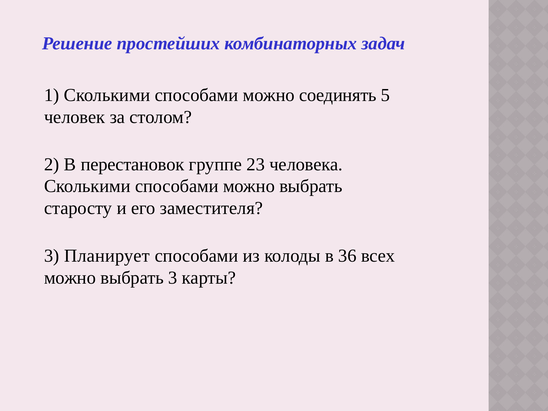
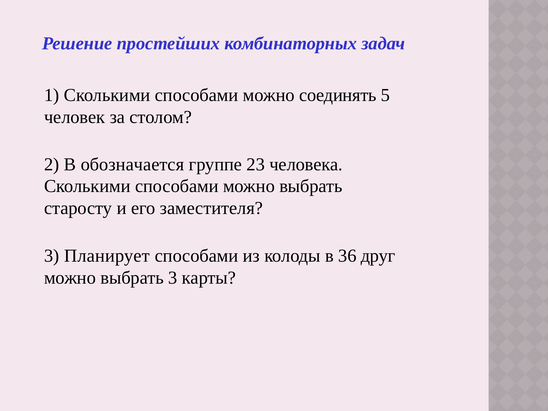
перестановок: перестановок -> обозначается (132, 164)
всех: всех -> друг (378, 256)
